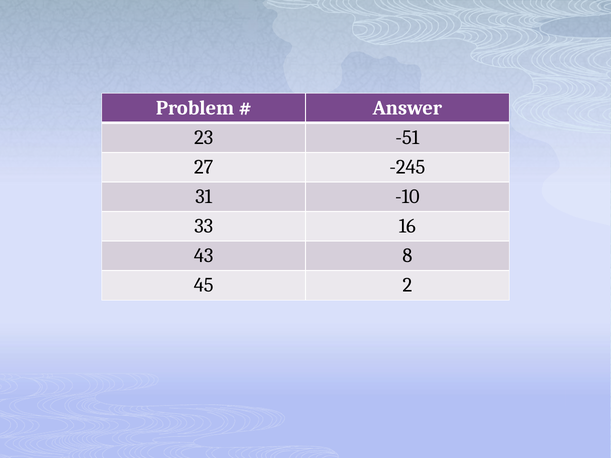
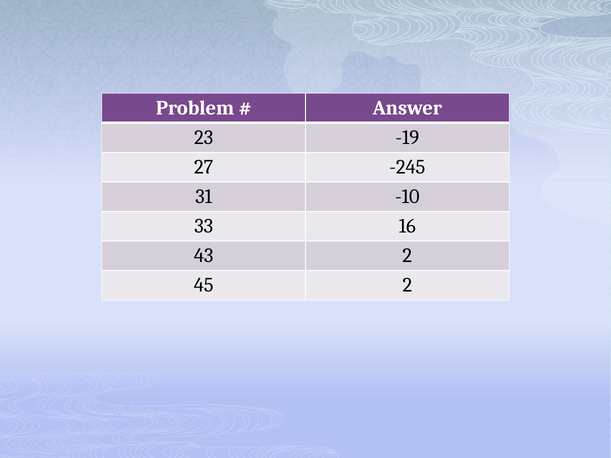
-51: -51 -> -19 (407, 138)
43 8: 8 -> 2 (407, 256)
